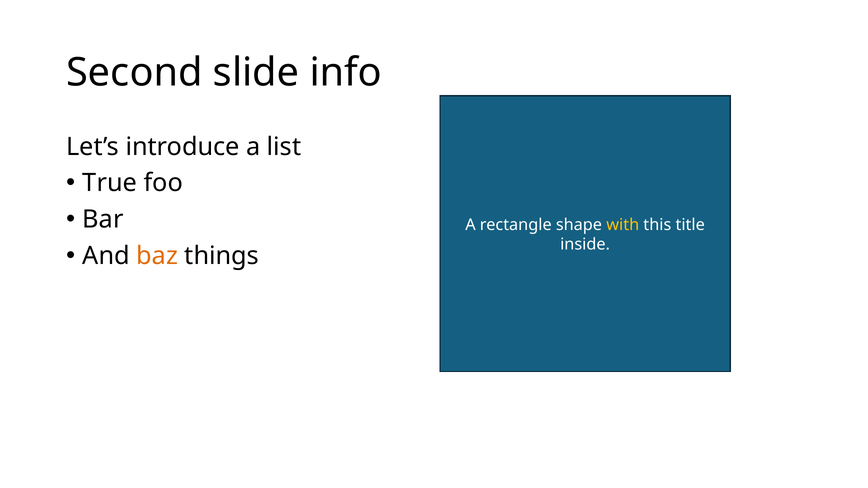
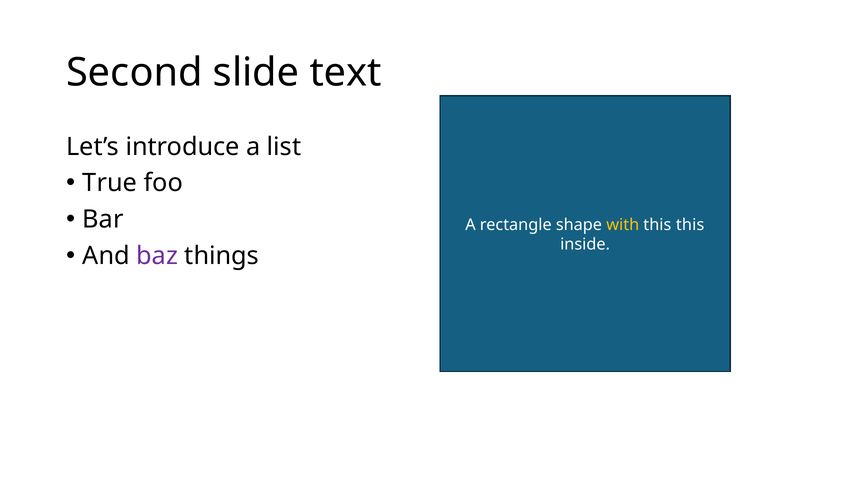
info: info -> text (346, 73)
this title: title -> this (690, 225)
baz colour: orange -> purple (157, 256)
